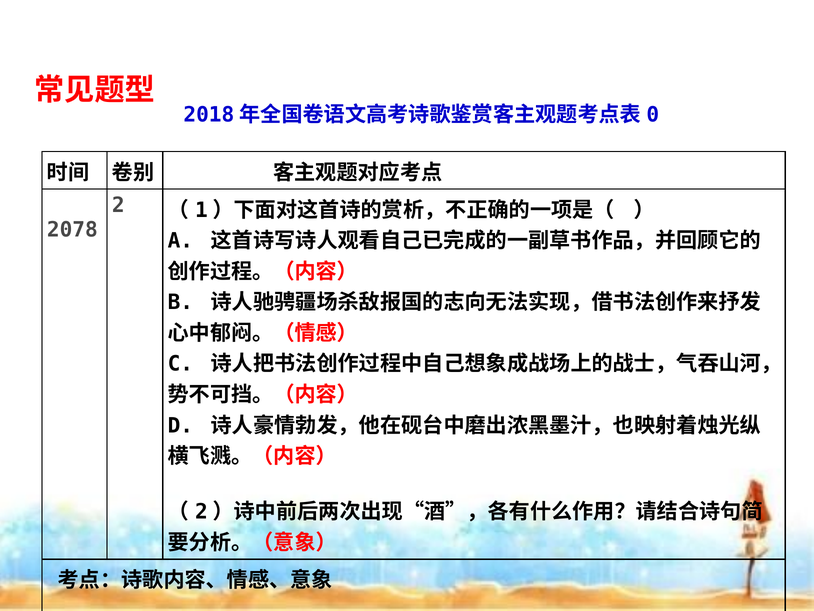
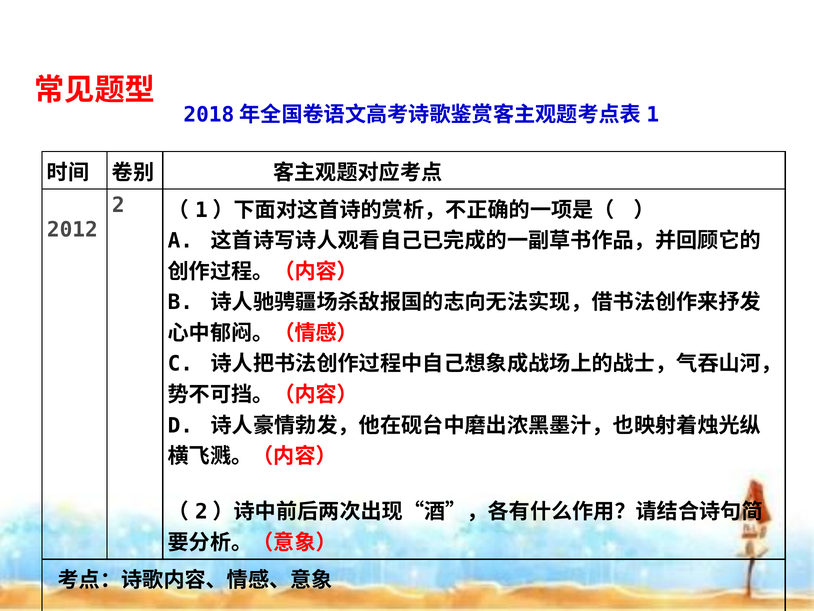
0: 0 -> 1 (653, 115)
2078: 2078 -> 2012 (72, 230)
